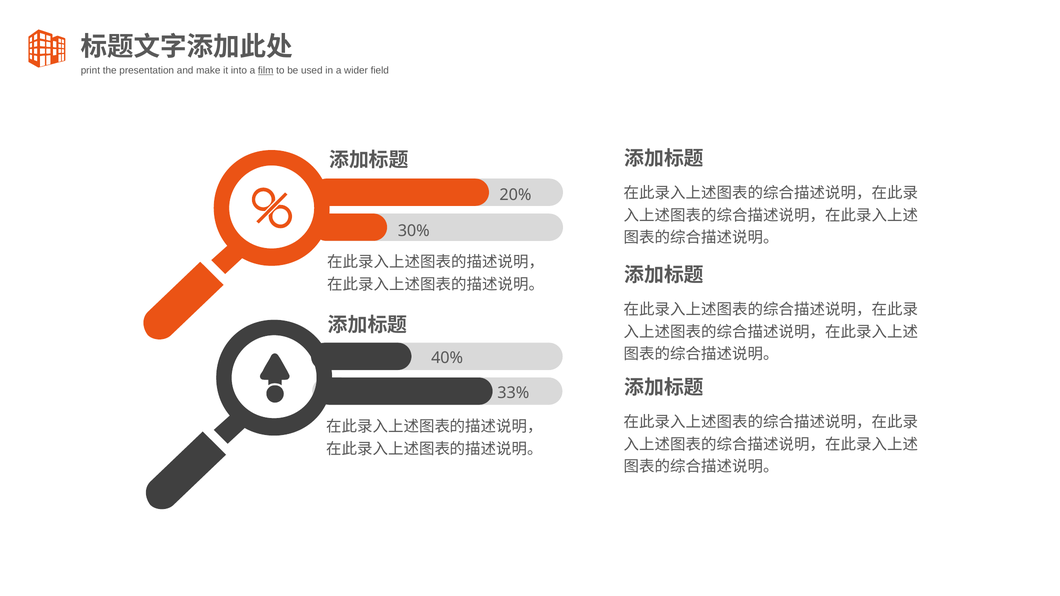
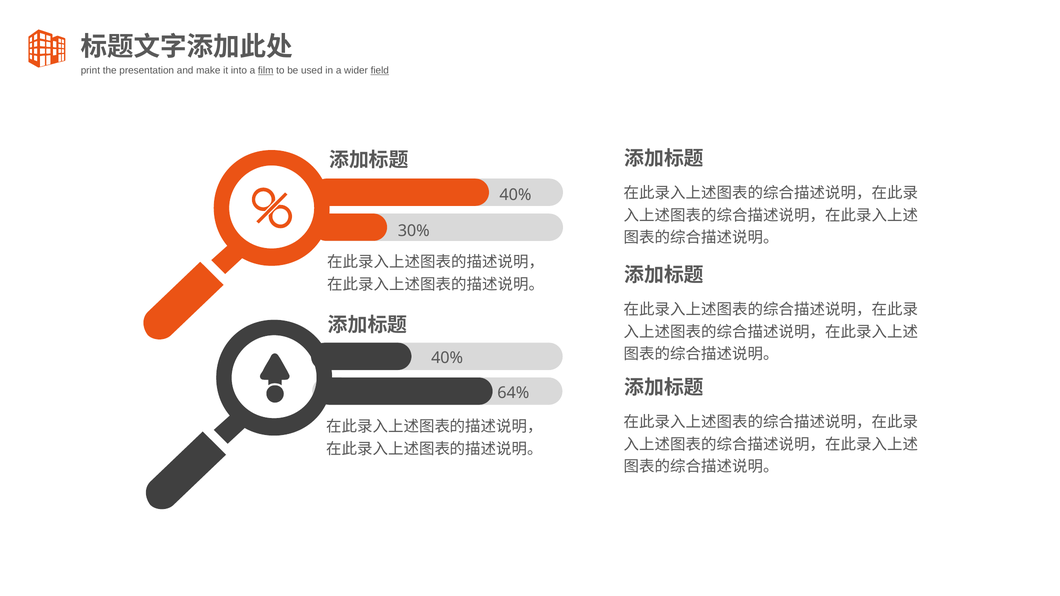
field underline: none -> present (380, 71)
20%: 20% -> 40% (515, 195)
33%: 33% -> 64% (513, 393)
